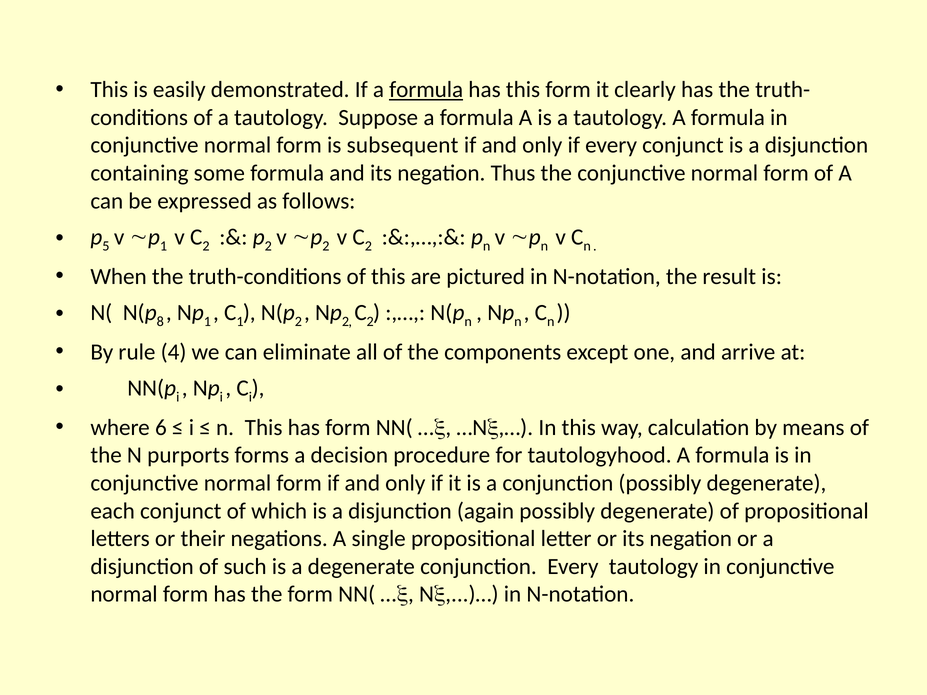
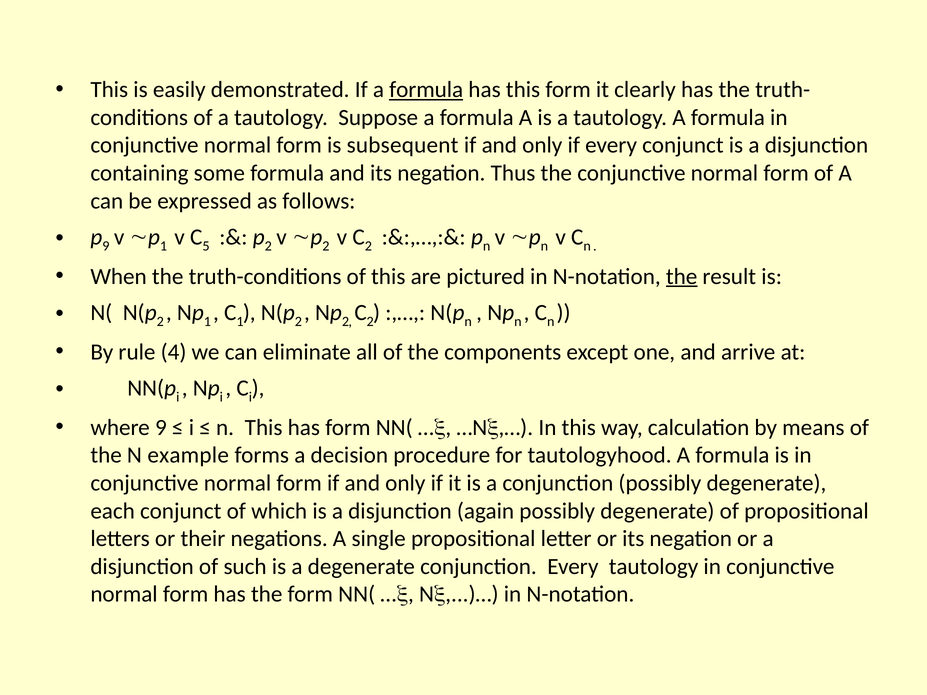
5: 5 -> 9 (106, 246)
2: 2 -> 5 (206, 246)
the underline: none -> present (682, 277)
8: 8 -> 2 (160, 322)
where 6: 6 -> 9 (161, 428)
purports: purports -> example (188, 455)
